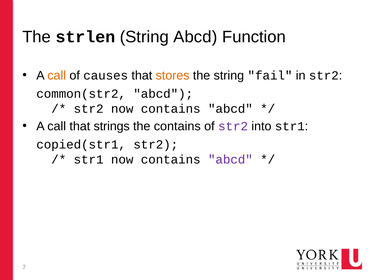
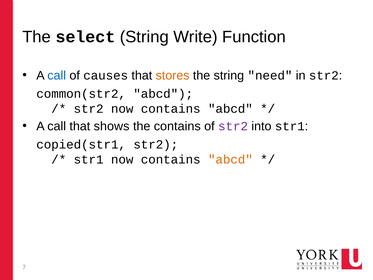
strlen: strlen -> select (85, 37)
String Abcd: Abcd -> Write (195, 37)
call colour: orange -> blue (57, 75)
fail: fail -> need (270, 75)
strings: strings -> shows (112, 126)
abcd colour: purple -> orange (230, 159)
